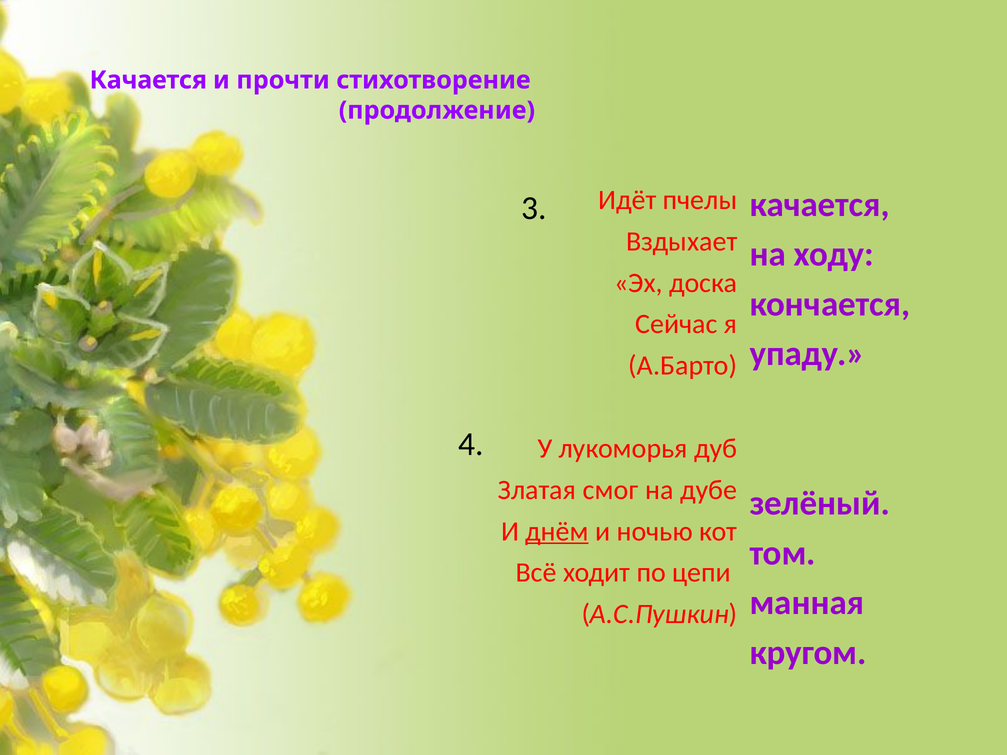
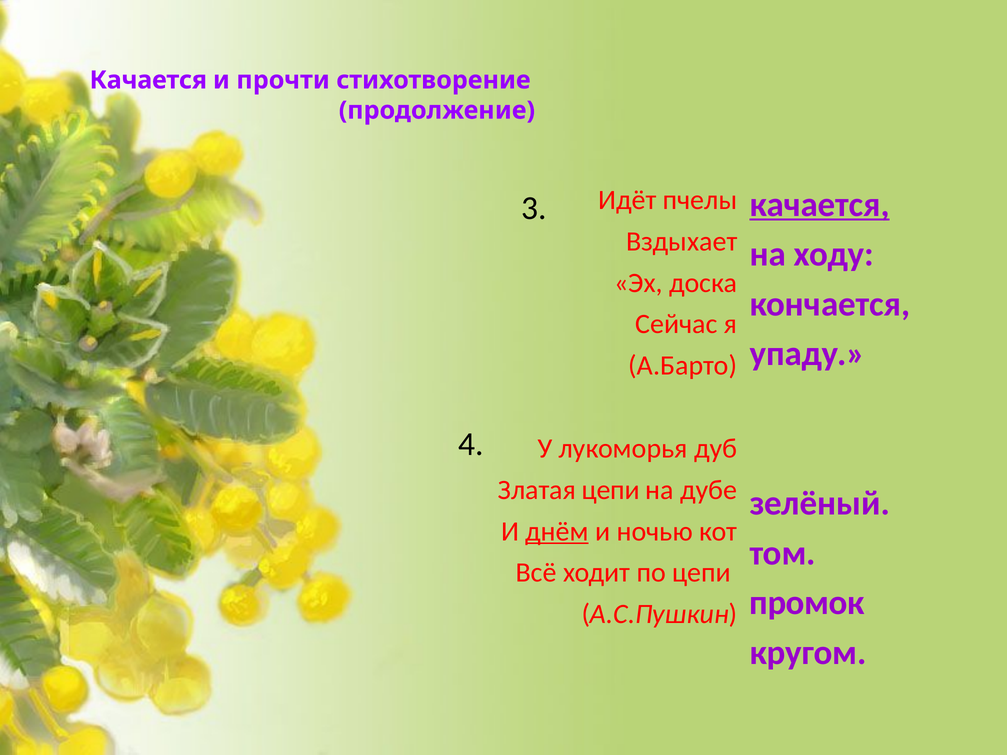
качается underline: none -> present (820, 205)
Златая смог: смог -> цепи (611, 490)
манная: манная -> промок (807, 603)
